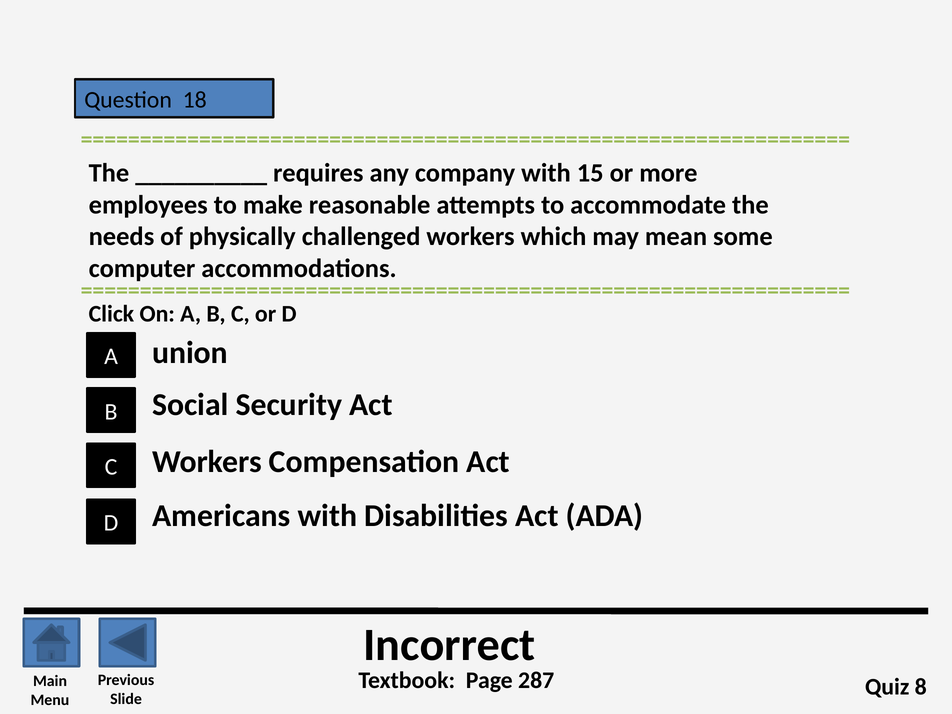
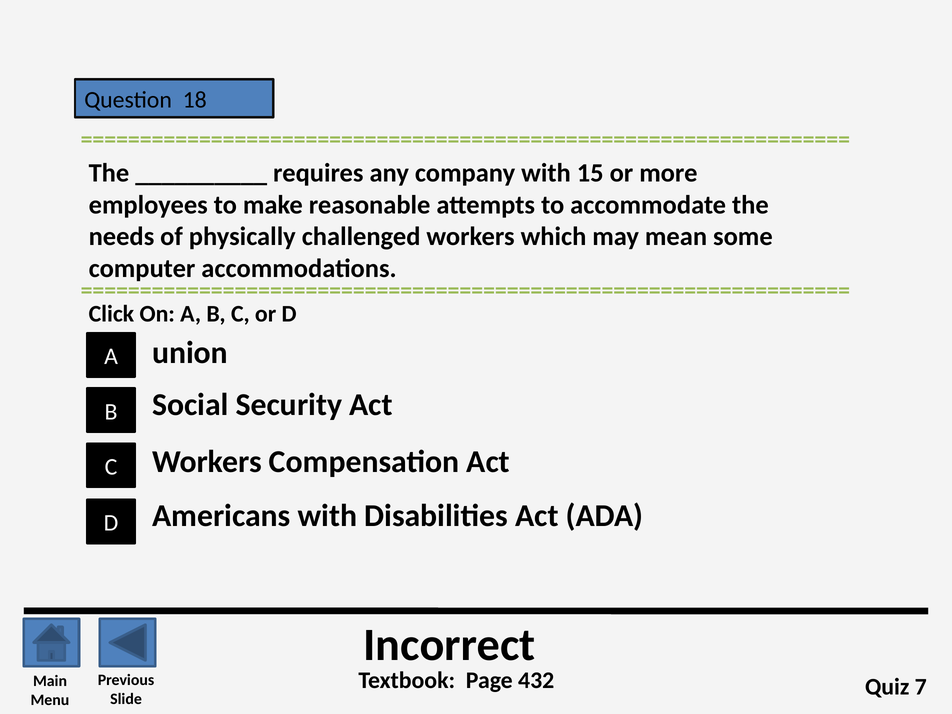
287: 287 -> 432 (536, 681)
8: 8 -> 7 (921, 687)
